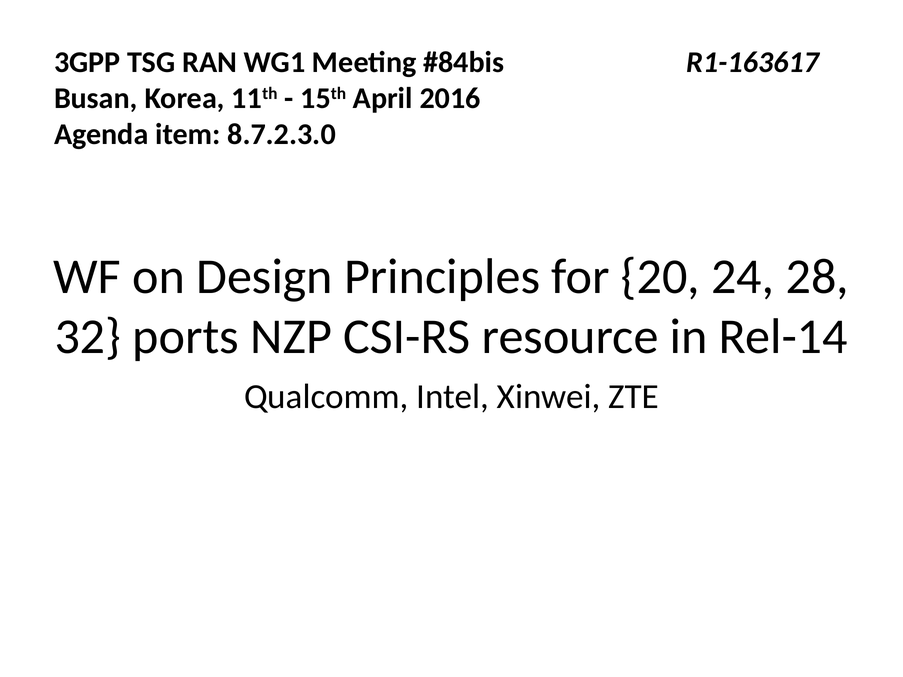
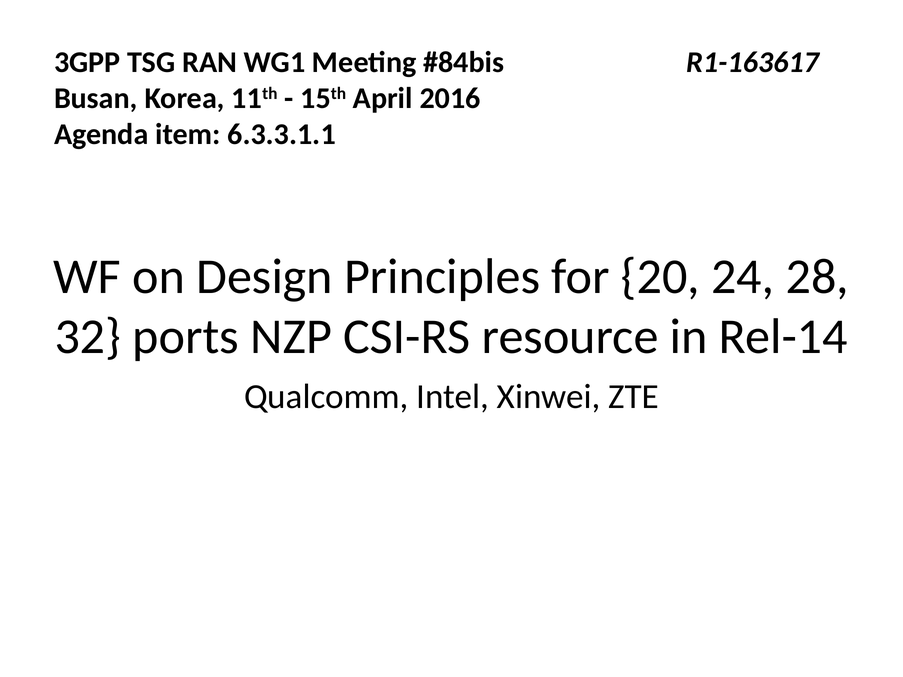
8.7.2.3.0: 8.7.2.3.0 -> 6.3.3.1.1 (282, 134)
